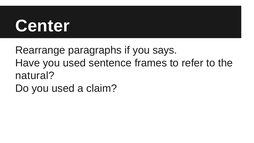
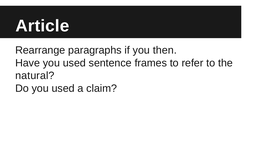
Center: Center -> Article (42, 26)
says: says -> then (165, 50)
